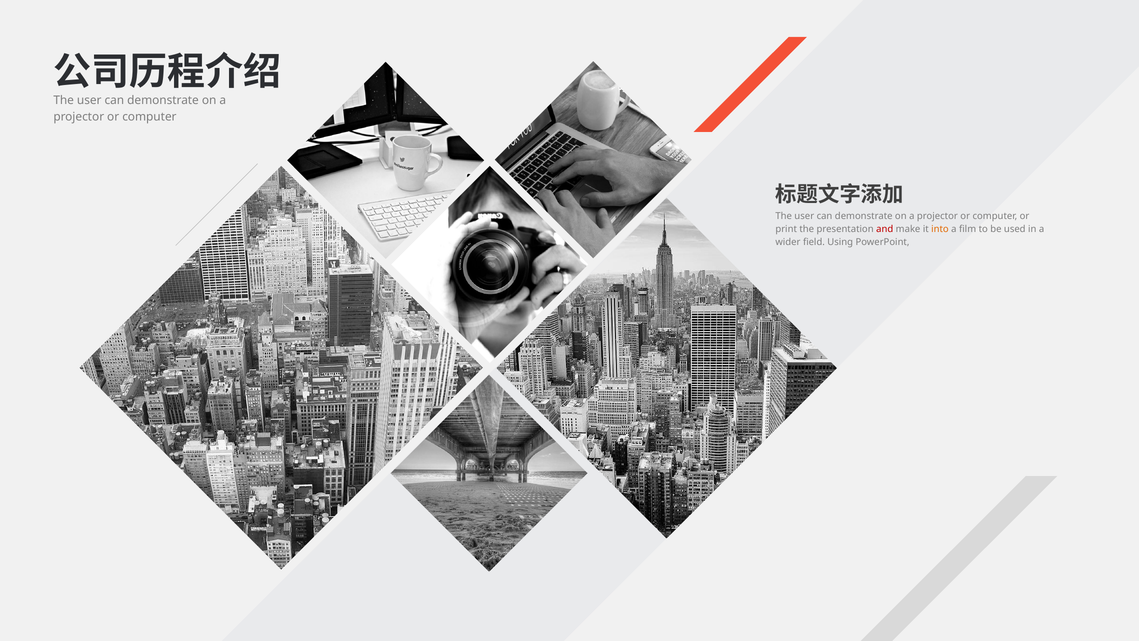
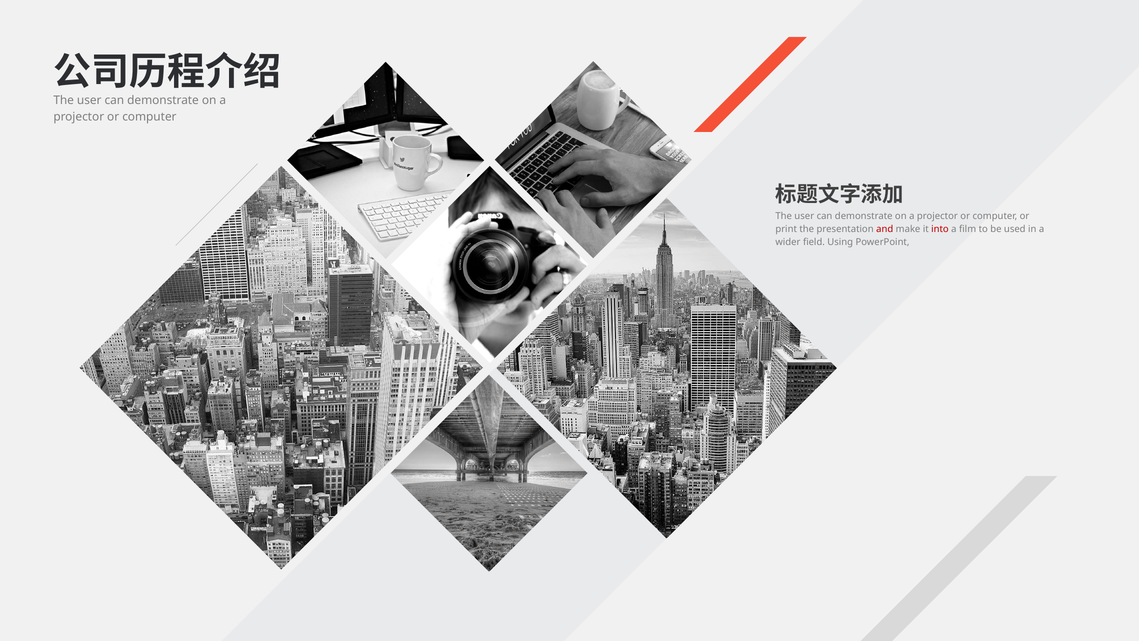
into colour: orange -> red (940, 229)
